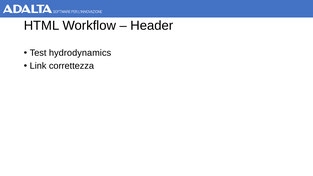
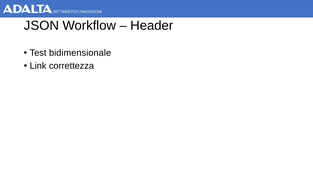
HTML: HTML -> JSON (41, 26)
hydrodynamics: hydrodynamics -> bidimensionale (80, 53)
